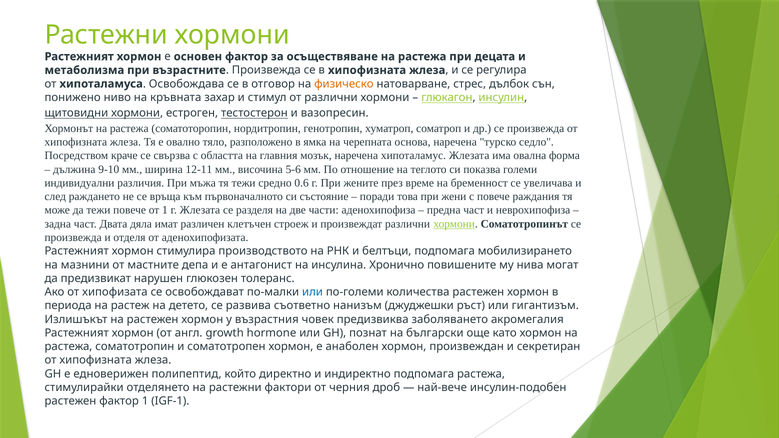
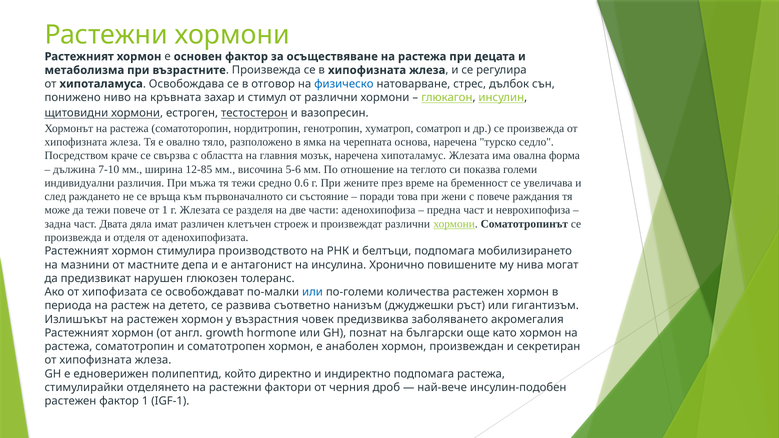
физическо colour: orange -> blue (344, 84)
9-10: 9-10 -> 7-10 (109, 169)
12-11: 12-11 -> 12-85 (199, 169)
